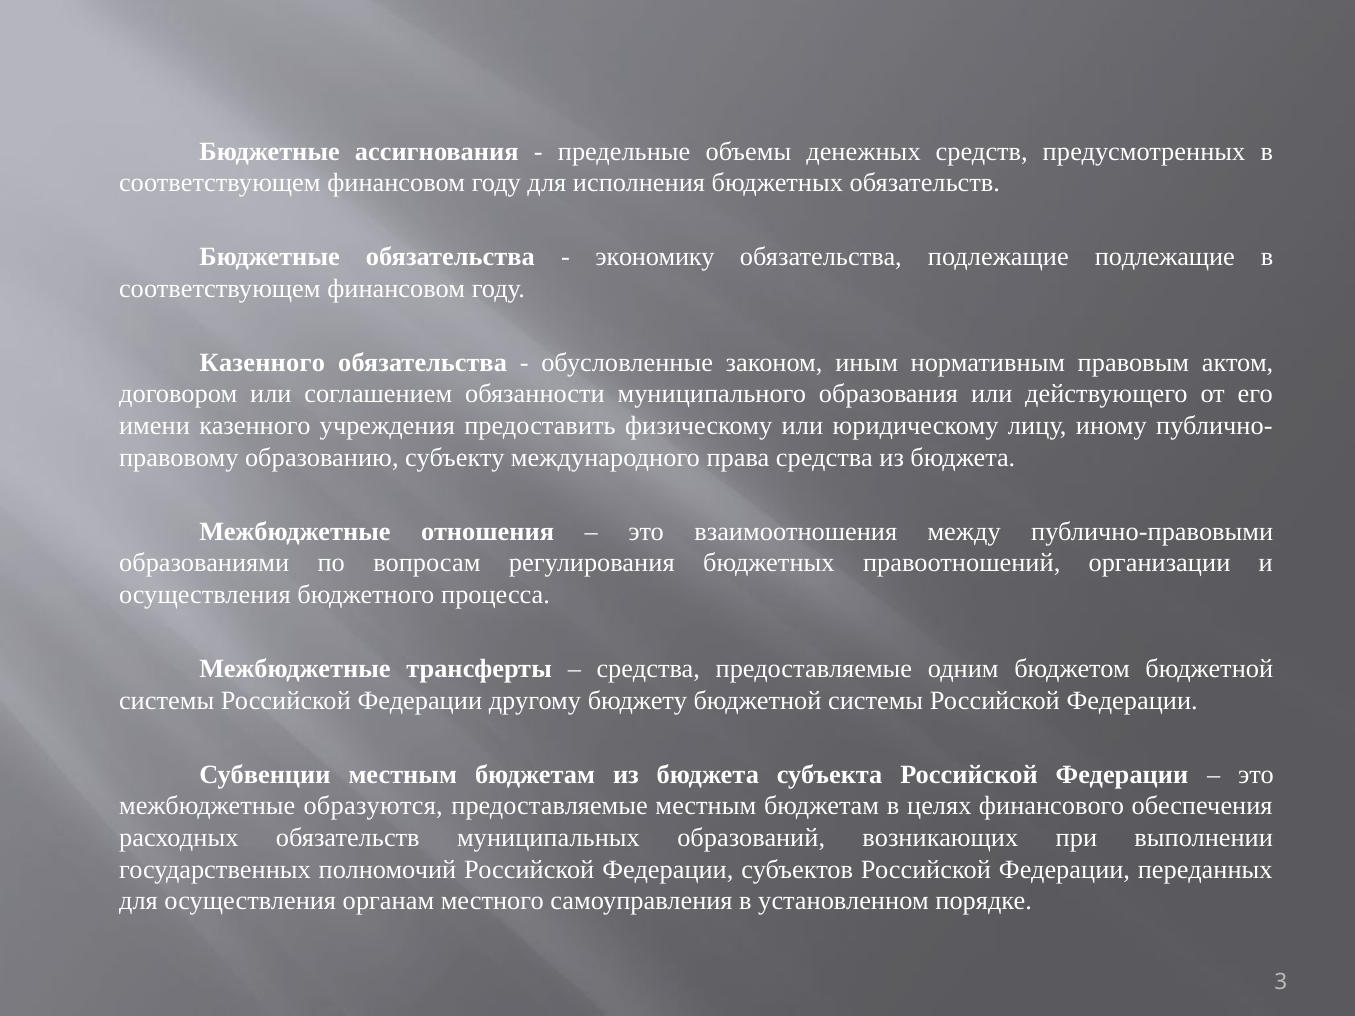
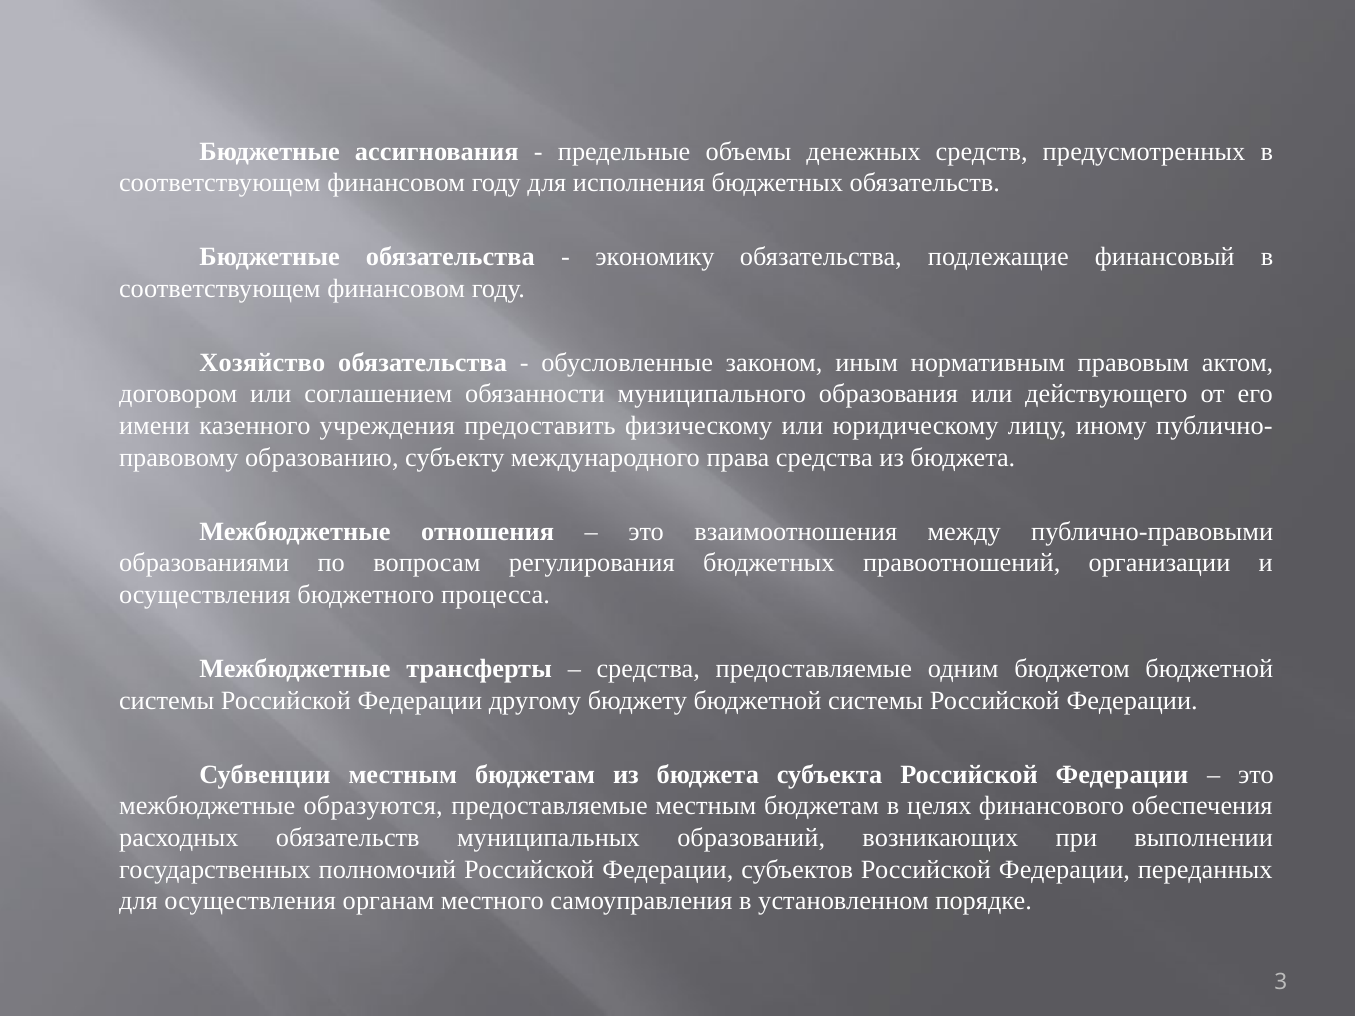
подлежащие подлежащие: подлежащие -> финансовый (1165, 257)
Казенного: Казенного -> Хозяйство (262, 363)
